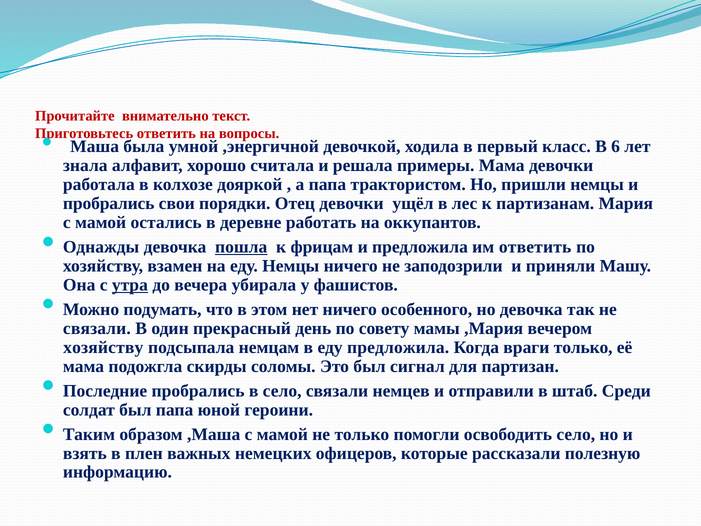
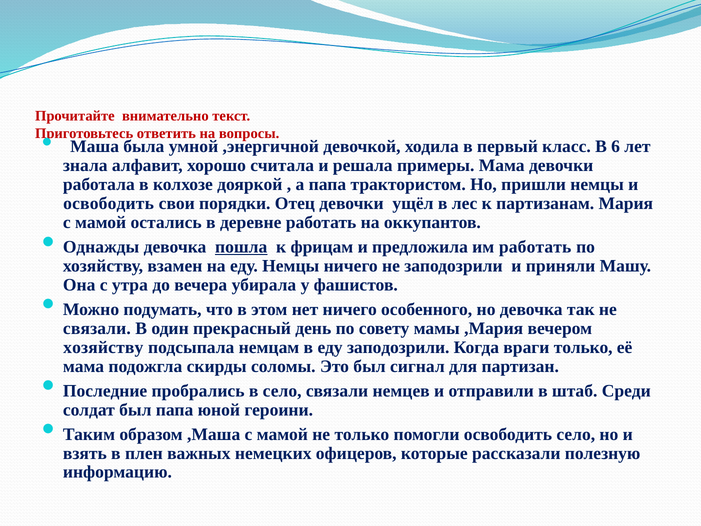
пробрались: пробрались -> освободить (109, 203)
им ответить: ответить -> работать (535, 247)
утра underline: present -> none (130, 285)
еду предложила: предложила -> заподозрили (398, 347)
